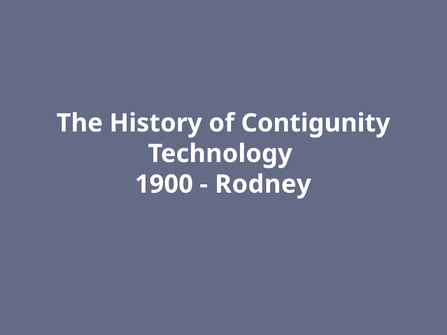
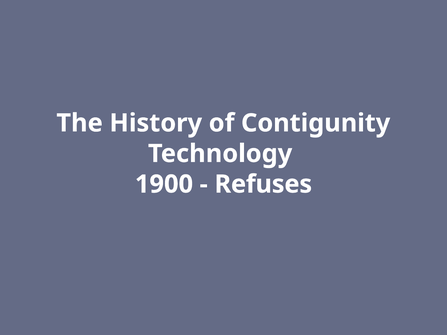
Rodney: Rodney -> Refuses (263, 184)
